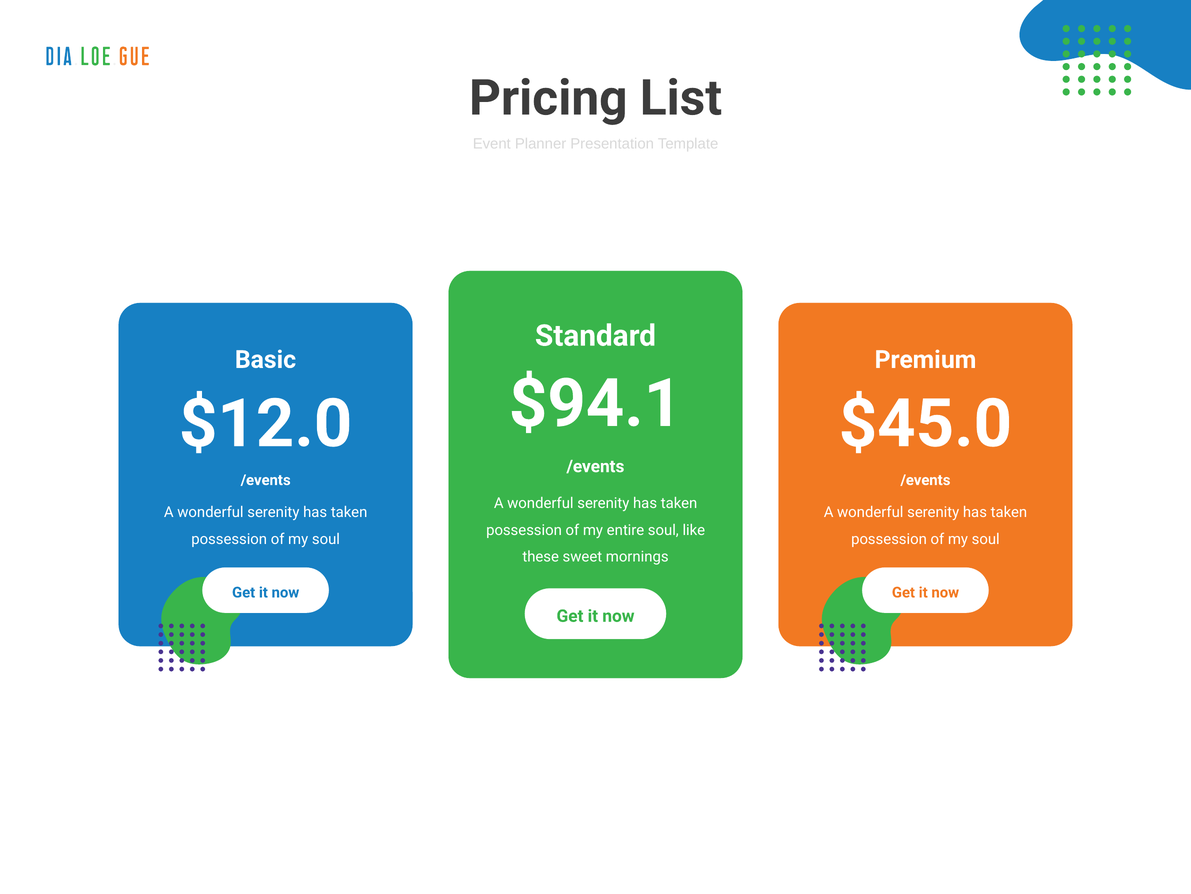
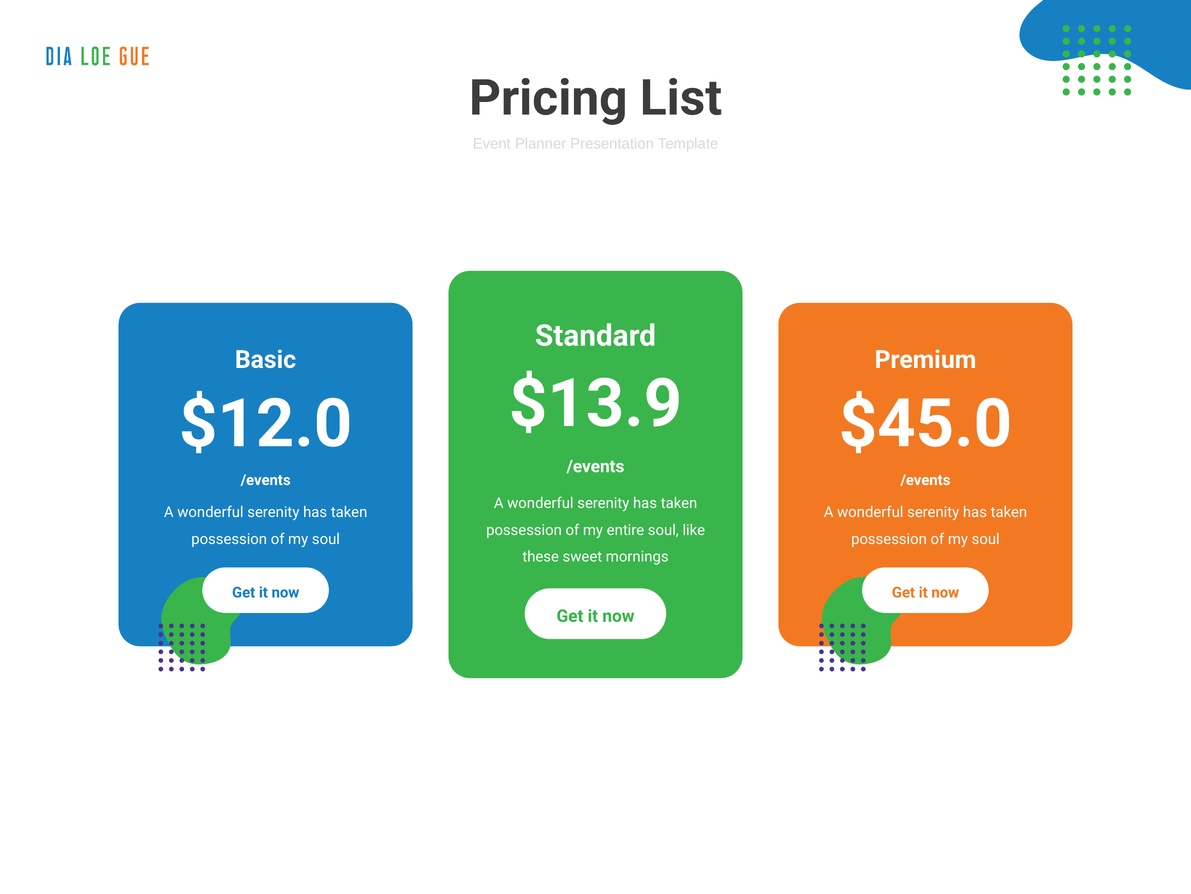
$94.1: $94.1 -> $13.9 (595, 404)
